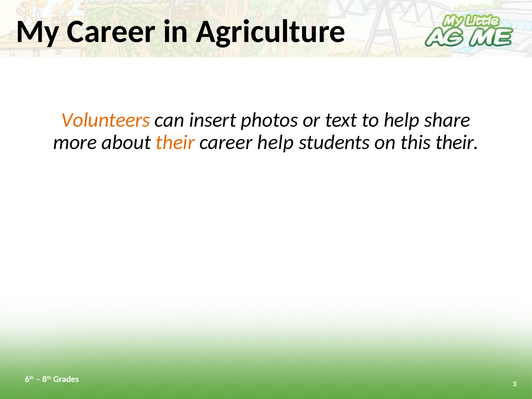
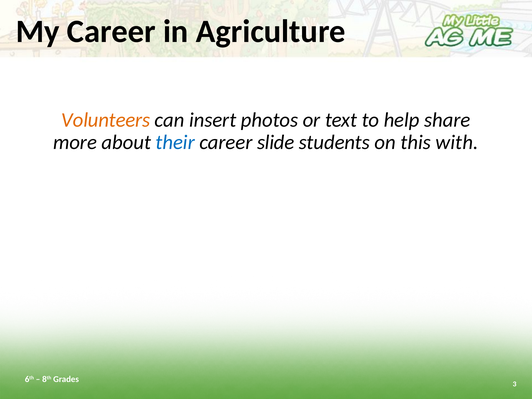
their colour: orange -> blue (175, 142)
career help: help -> slide (276, 142)
this their: their -> with (457, 142)
